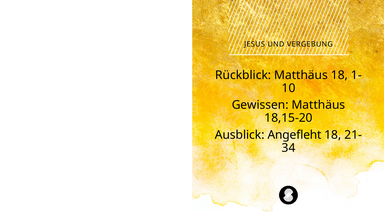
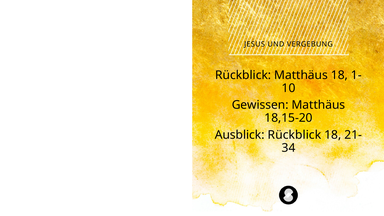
Ausblick Angefleht: Angefleht -> Rückblick (294, 135)
